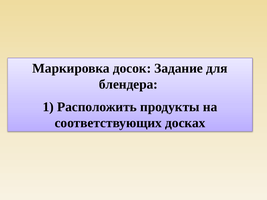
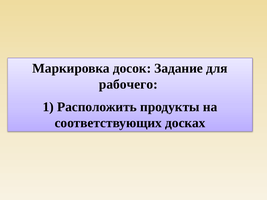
блендера: блендера -> рабочего (128, 84)
